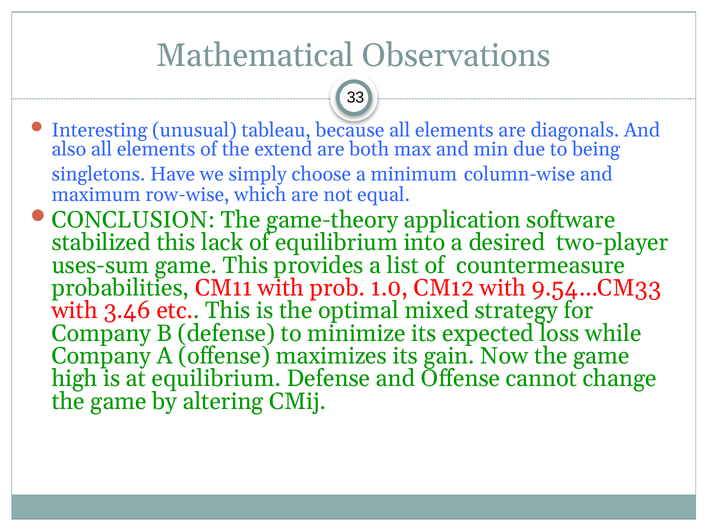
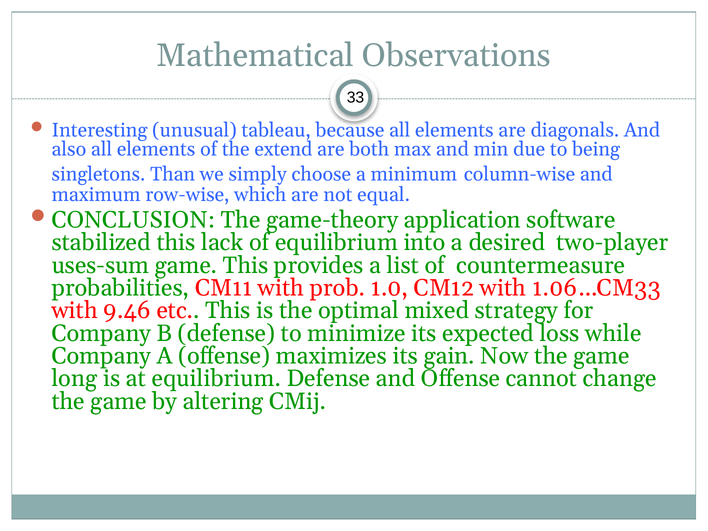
Have: Have -> Than (173, 174)
9.54…CM33: 9.54…CM33 -> 1.06…CM33 (596, 288)
3.46: 3.46 -> 9.46 (127, 311)
high: high -> long (74, 379)
